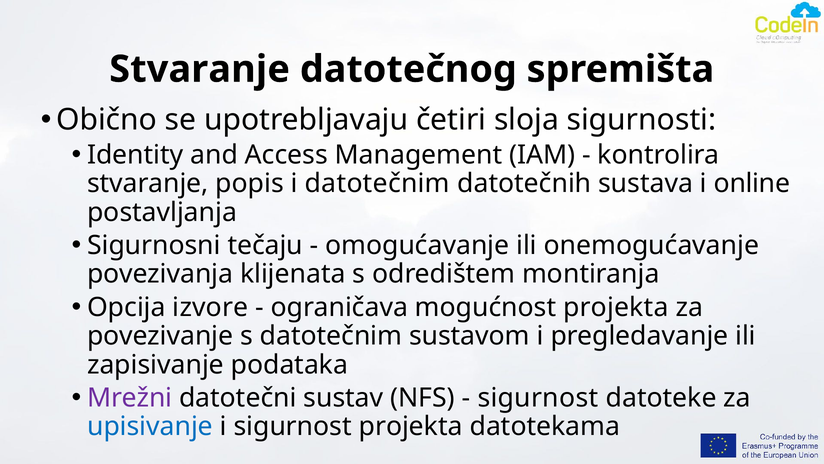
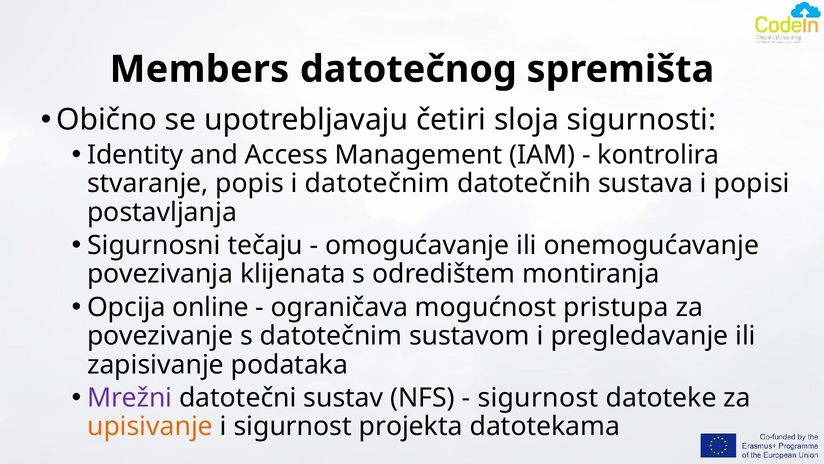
Stvaranje: Stvaranje -> Members (199, 69)
online: online -> popisi (752, 183)
izvore: izvore -> online (211, 307)
mogućnost projekta: projekta -> pristupa (616, 307)
upisivanje colour: blue -> orange (150, 426)
